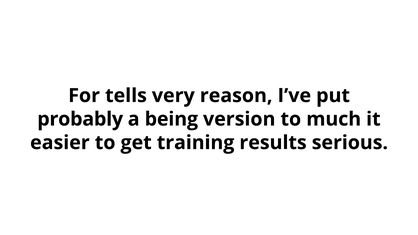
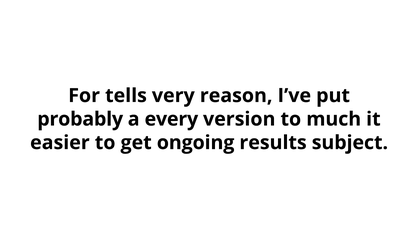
being: being -> every (171, 119)
training: training -> ongoing (196, 143)
serious: serious -> subject (350, 143)
